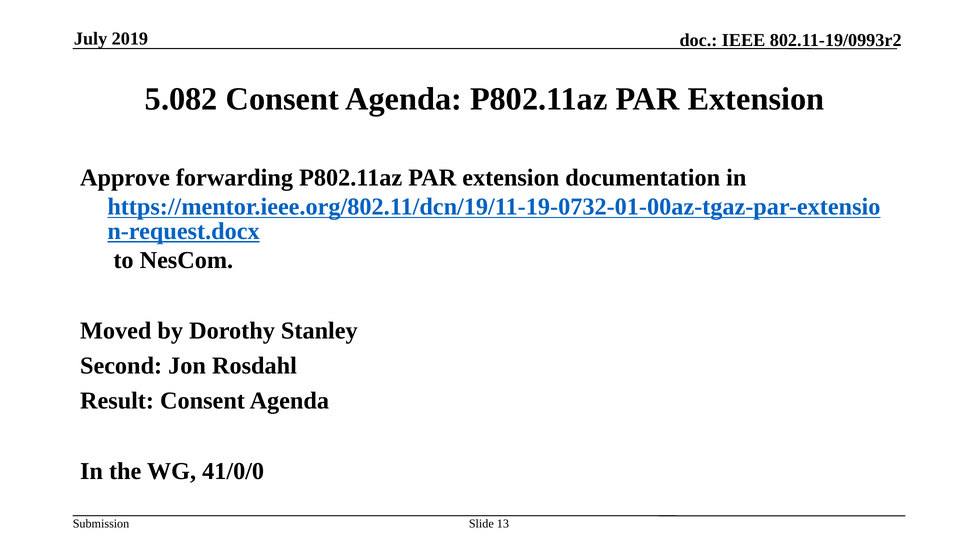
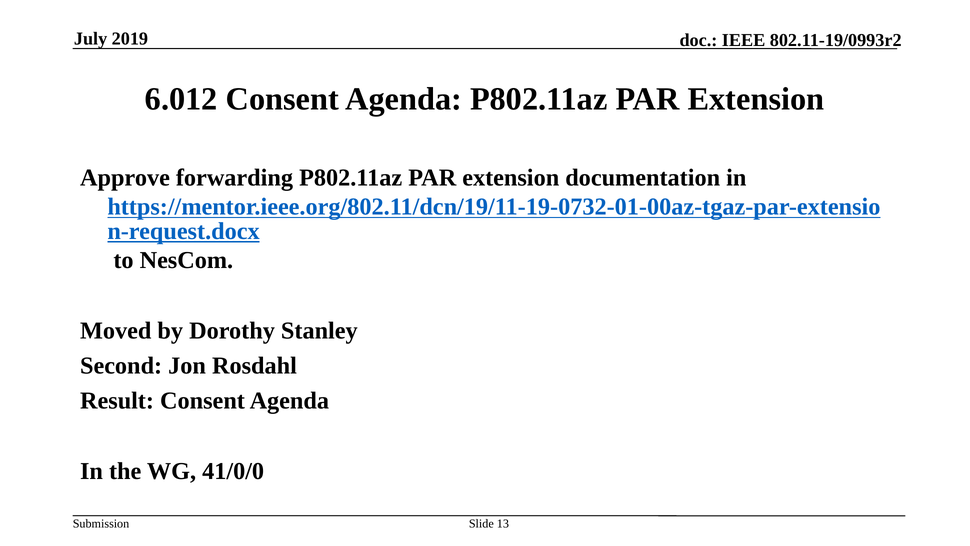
5.082: 5.082 -> 6.012 (181, 99)
